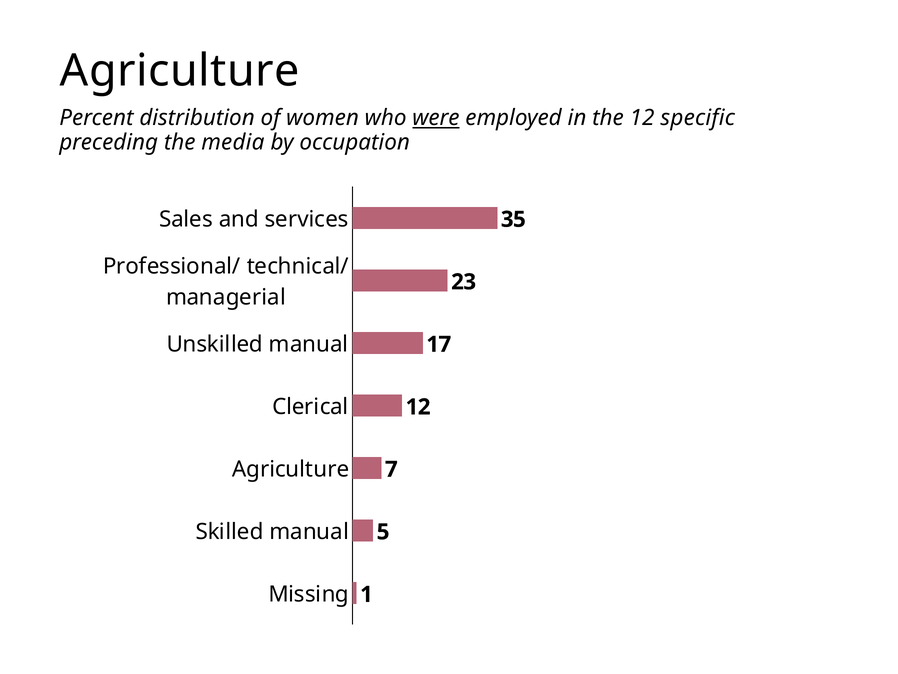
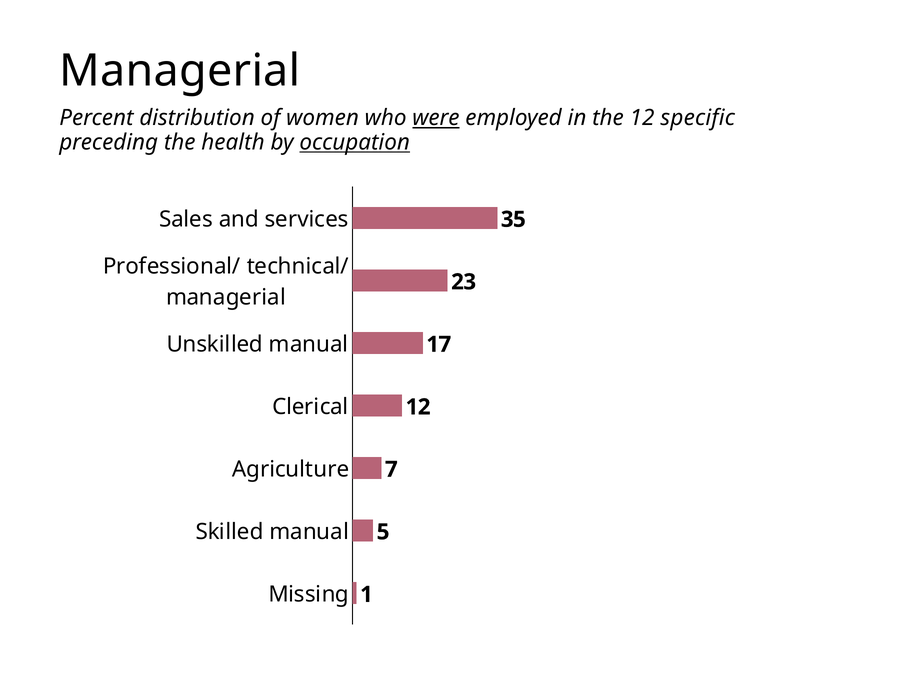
Agriculture: Agriculture -> Managerial (180, 71)
media: media -> health (233, 142)
occupation underline: none -> present (355, 142)
